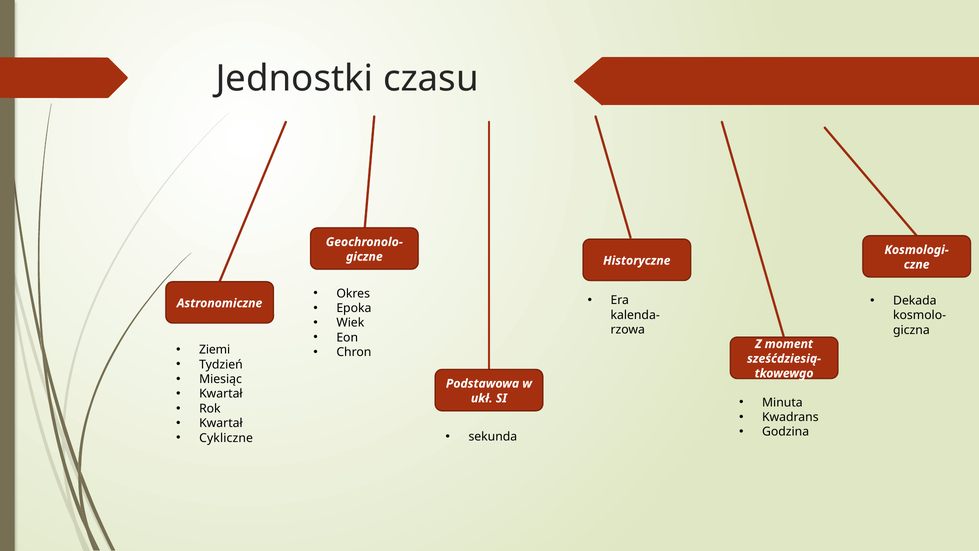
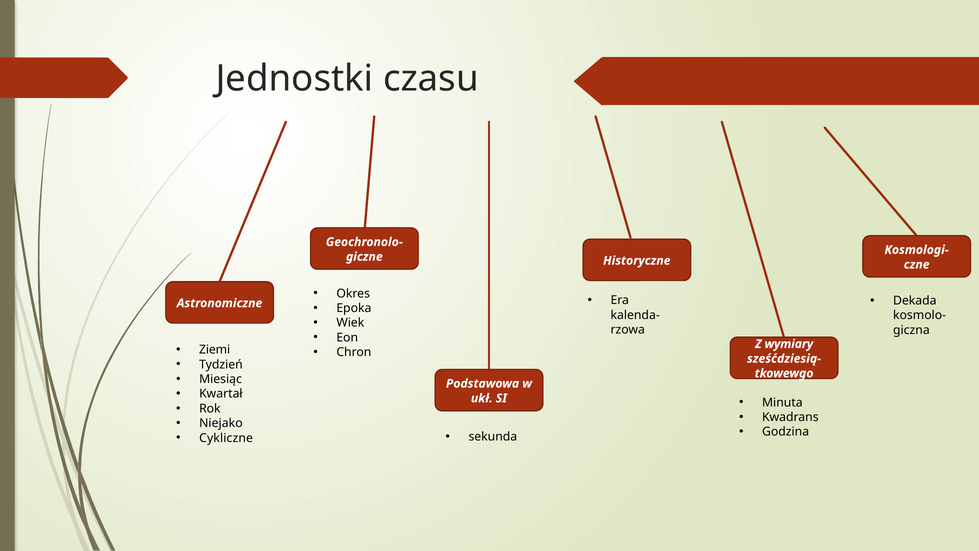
moment: moment -> wymiary (789, 344)
Kwartał: Kwartał -> Niejako (221, 423)
